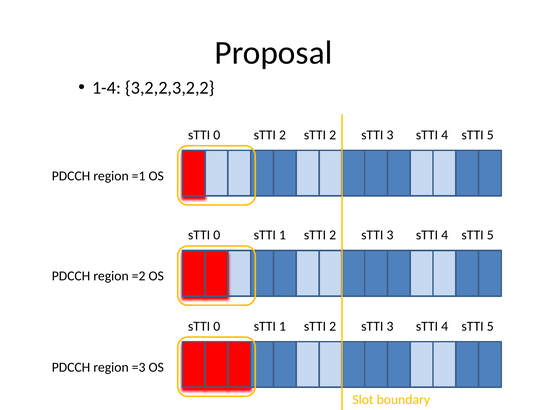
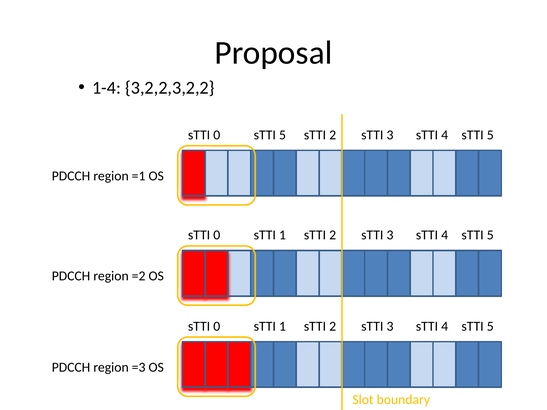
2: 2 -> 5 (283, 135)
